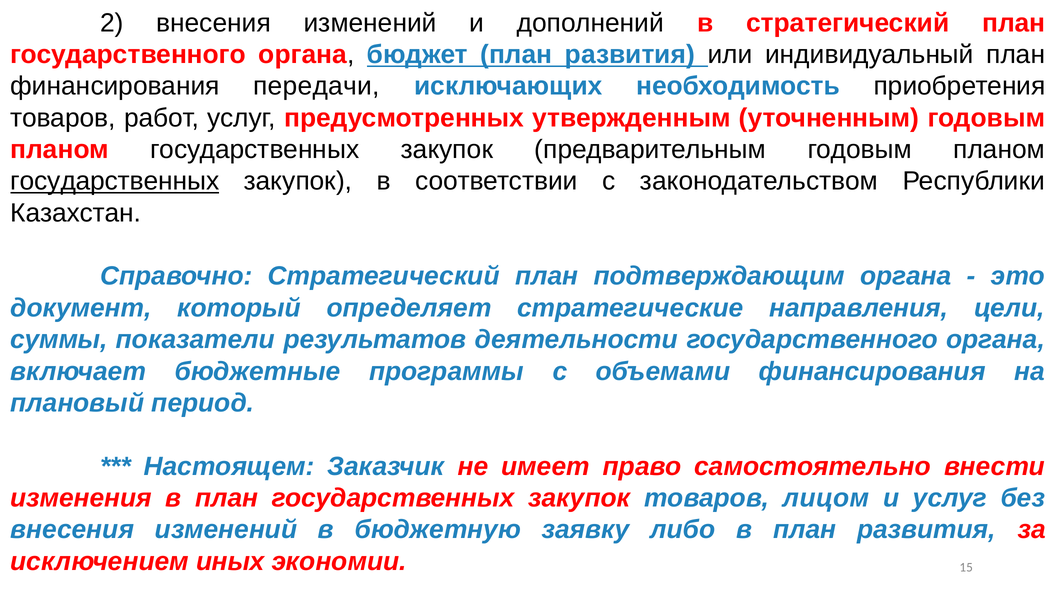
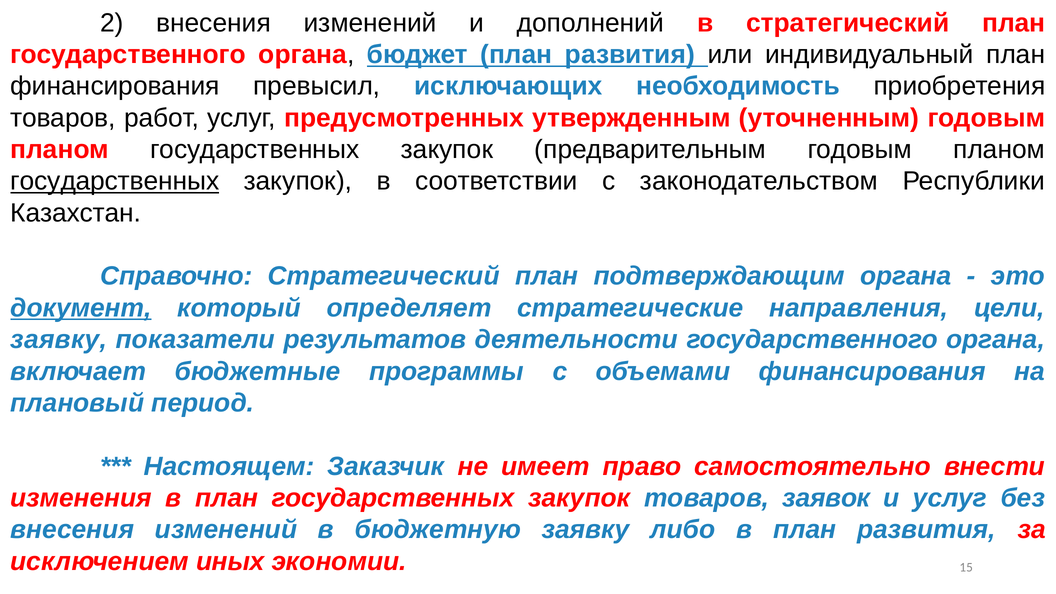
передачи: передачи -> превысил (317, 86)
документ underline: none -> present (81, 308)
суммы: суммы -> заявку (59, 340)
лицом: лицом -> заявок (826, 498)
